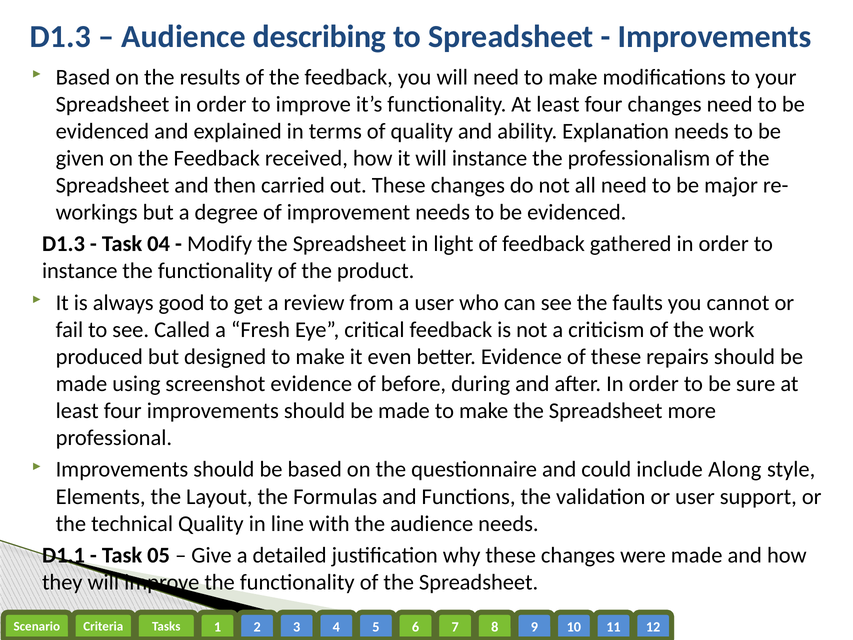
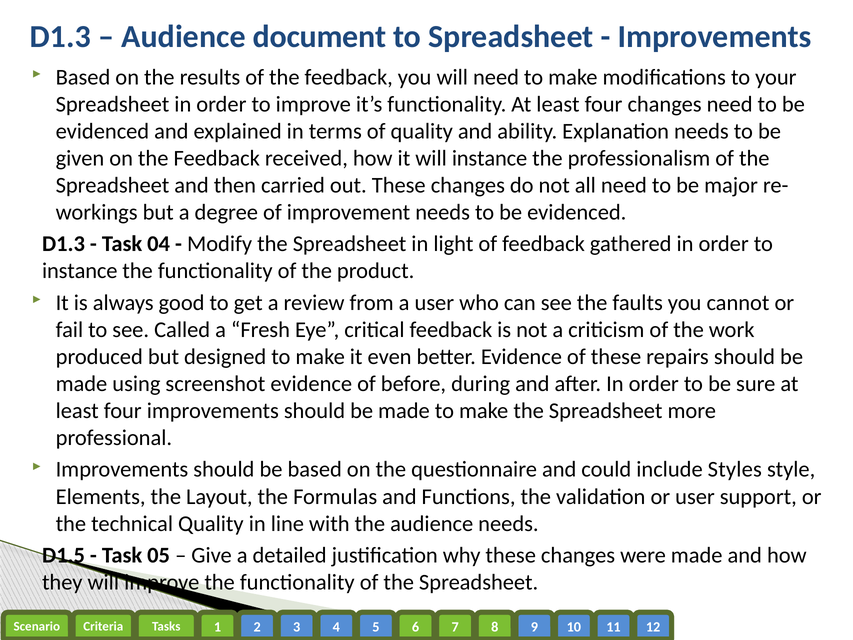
describing: describing -> document (320, 37)
Along: Along -> Styles (735, 469)
D1.1: D1.1 -> D1.5 (64, 555)
